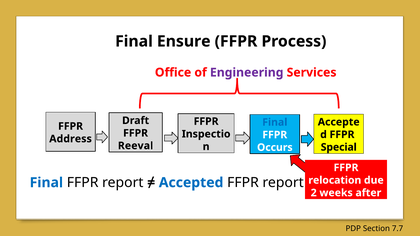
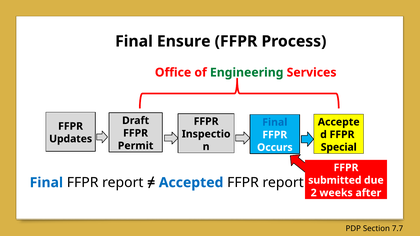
Engineering colour: purple -> green (247, 73)
Address: Address -> Updates (71, 139)
Reeval: Reeval -> Permit (136, 146)
relocation: relocation -> submitted (335, 180)
